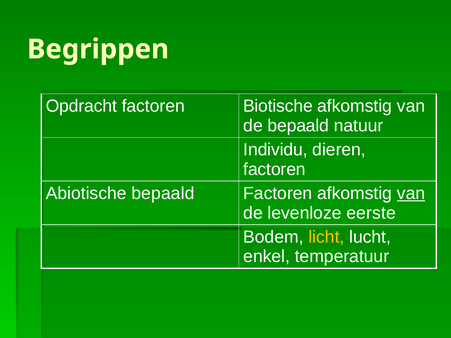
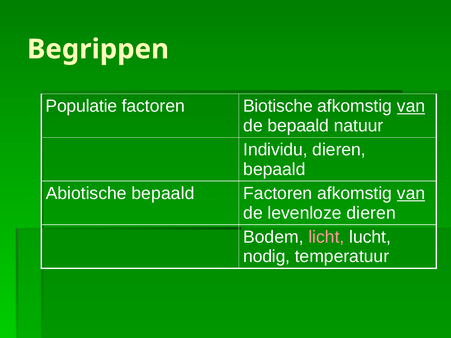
Opdracht: Opdracht -> Populatie (81, 106)
van underline: none -> present (411, 106)
factoren: factoren -> bepaald (274, 169)
levenloze eerste: eerste -> dieren (371, 213)
licht colour: yellow -> pink (326, 237)
enkel: enkel -> nodig (267, 257)
